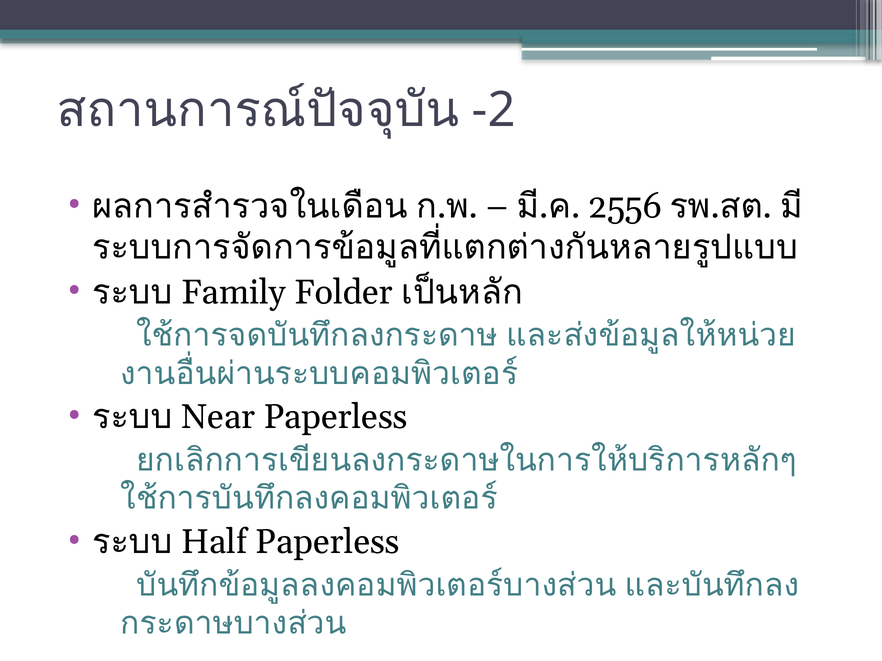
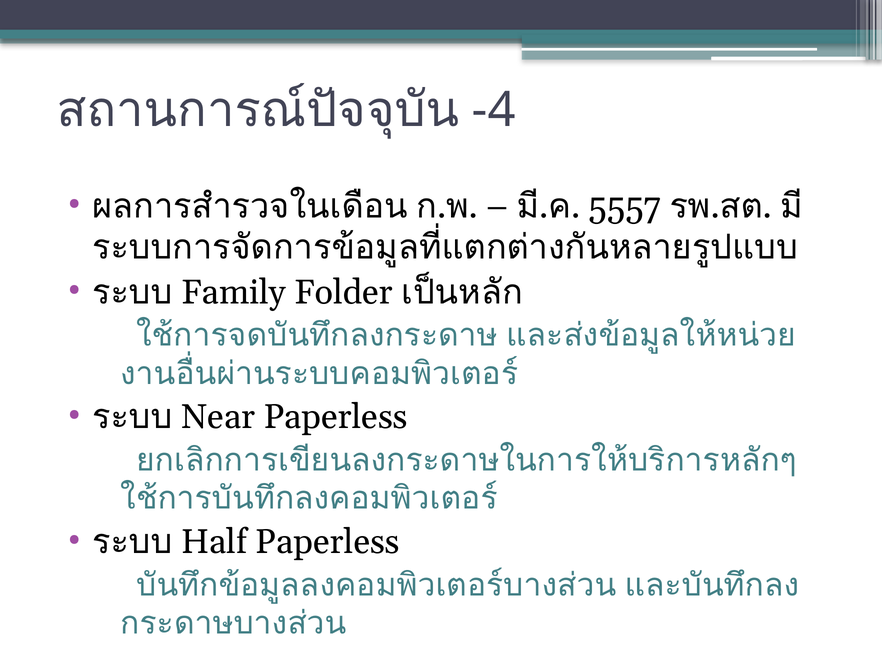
-2: -2 -> -4 (494, 110)
2556: 2556 -> 5557 (625, 206)
